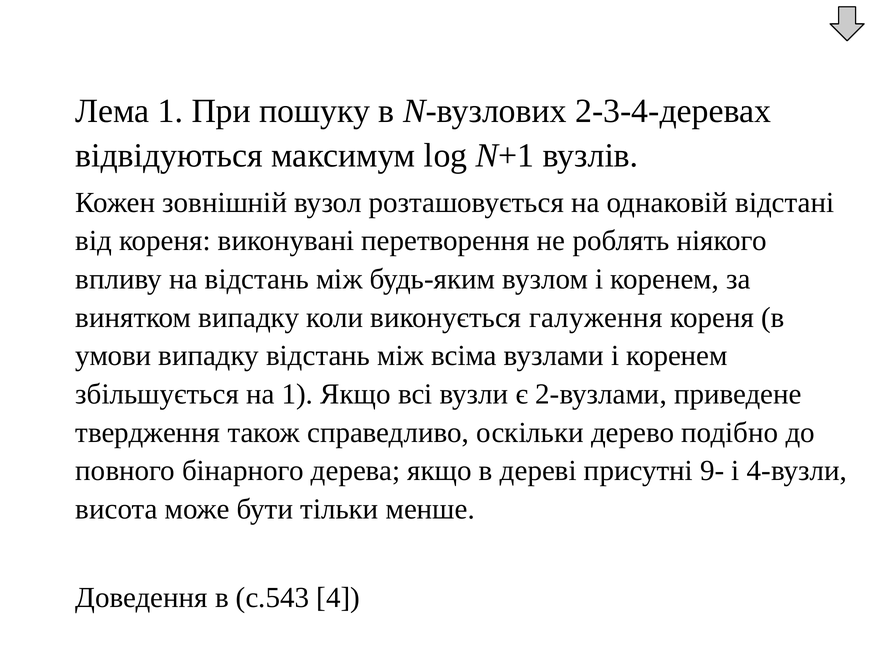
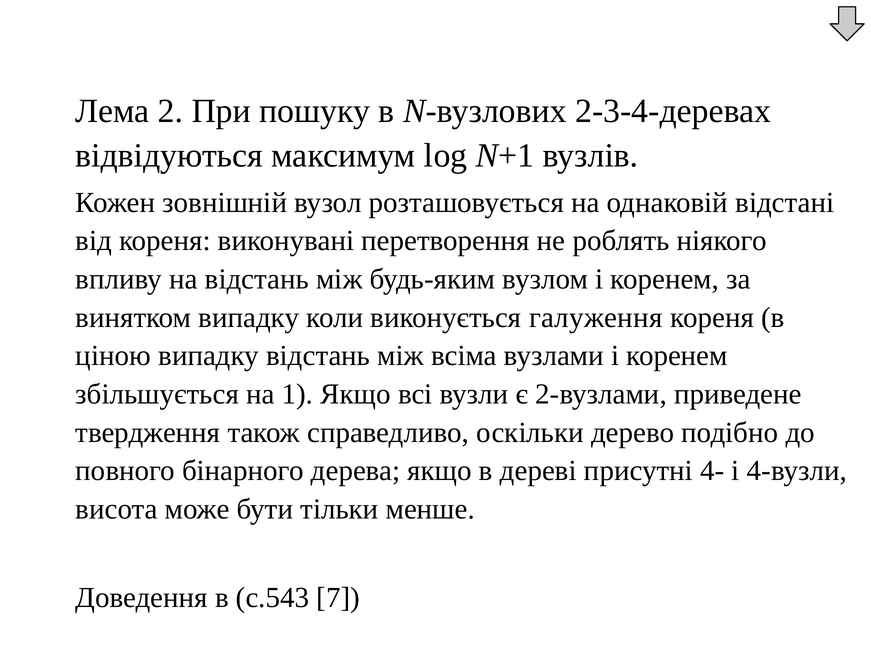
Лема 1: 1 -> 2 (170, 111)
умови: умови -> ціною (113, 355)
9-: 9- -> 4- (712, 470)
4: 4 -> 7 (338, 597)
